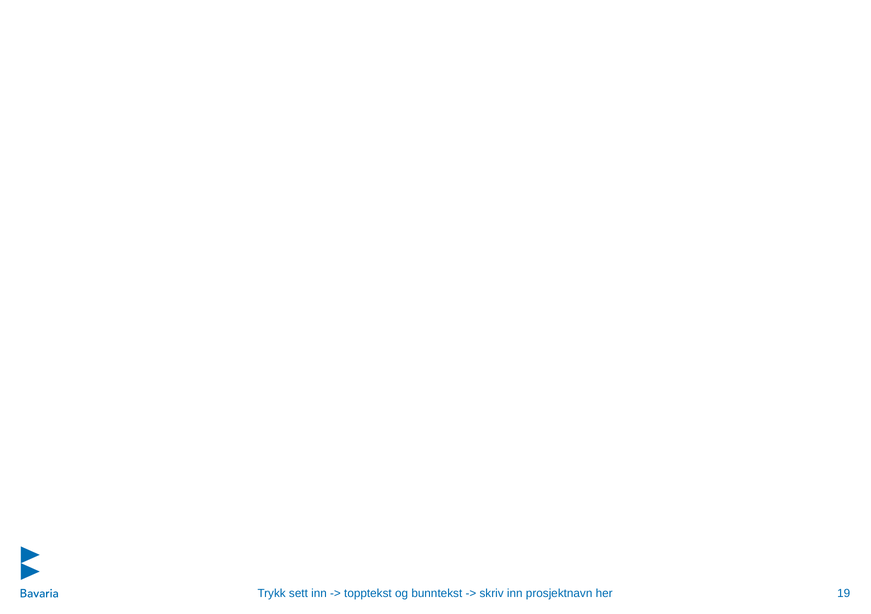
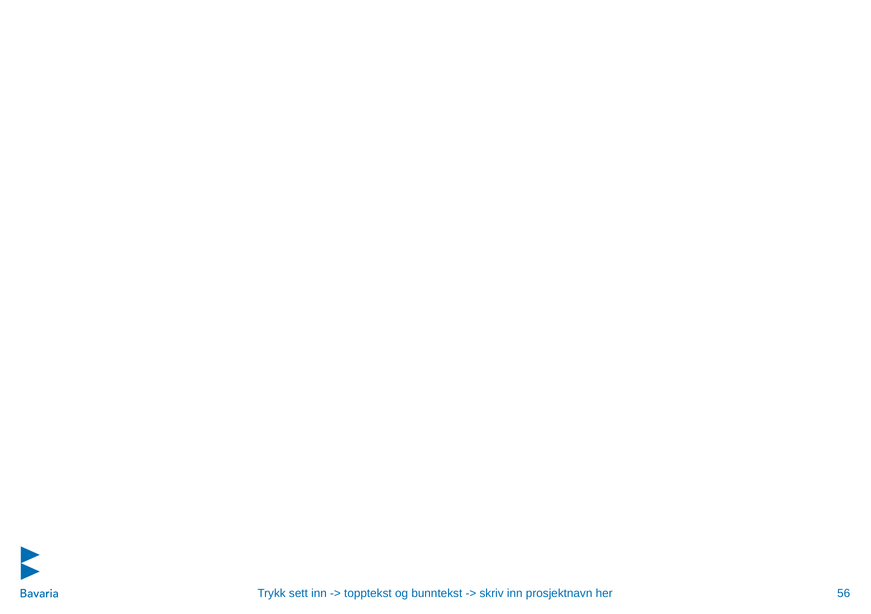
19: 19 -> 56 (844, 593)
